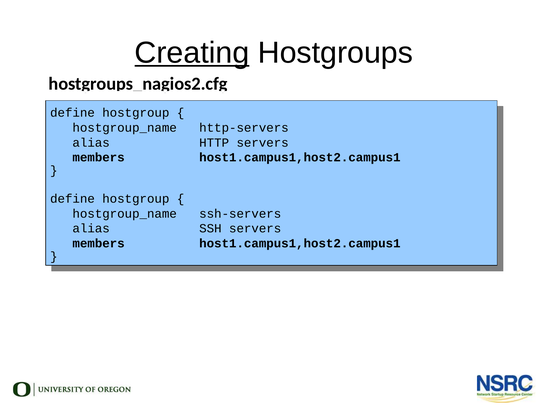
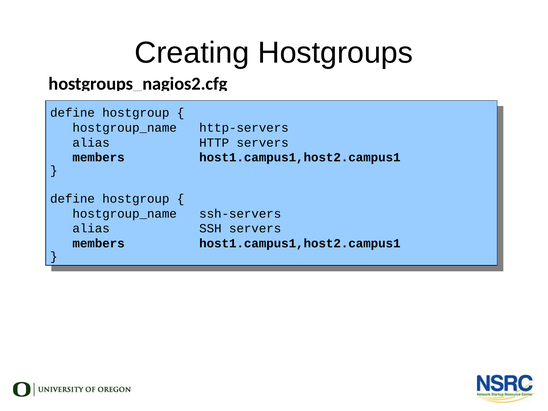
Creating underline: present -> none (192, 53)
